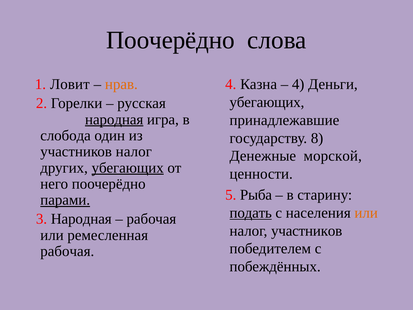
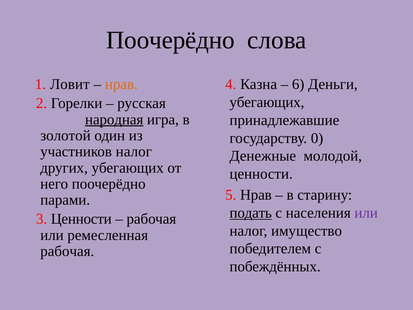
4: 4 -> 6 (298, 84)
слобода: слобода -> золотой (65, 136)
8: 8 -> 0 (317, 138)
морской: морской -> молодой (333, 156)
убегающих underline: present -> none (128, 168)
5 Рыба: Рыба -> Нрав (256, 195)
парами underline: present -> none (65, 200)
или colour: orange -> purple (366, 213)
3 Народная: Народная -> Ценности (81, 219)
налог участников: участников -> имущество (307, 231)
